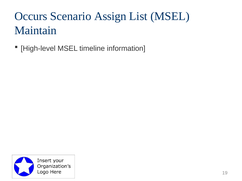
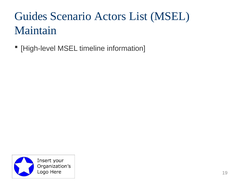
Occurs: Occurs -> Guides (31, 16)
Assign: Assign -> Actors (110, 16)
